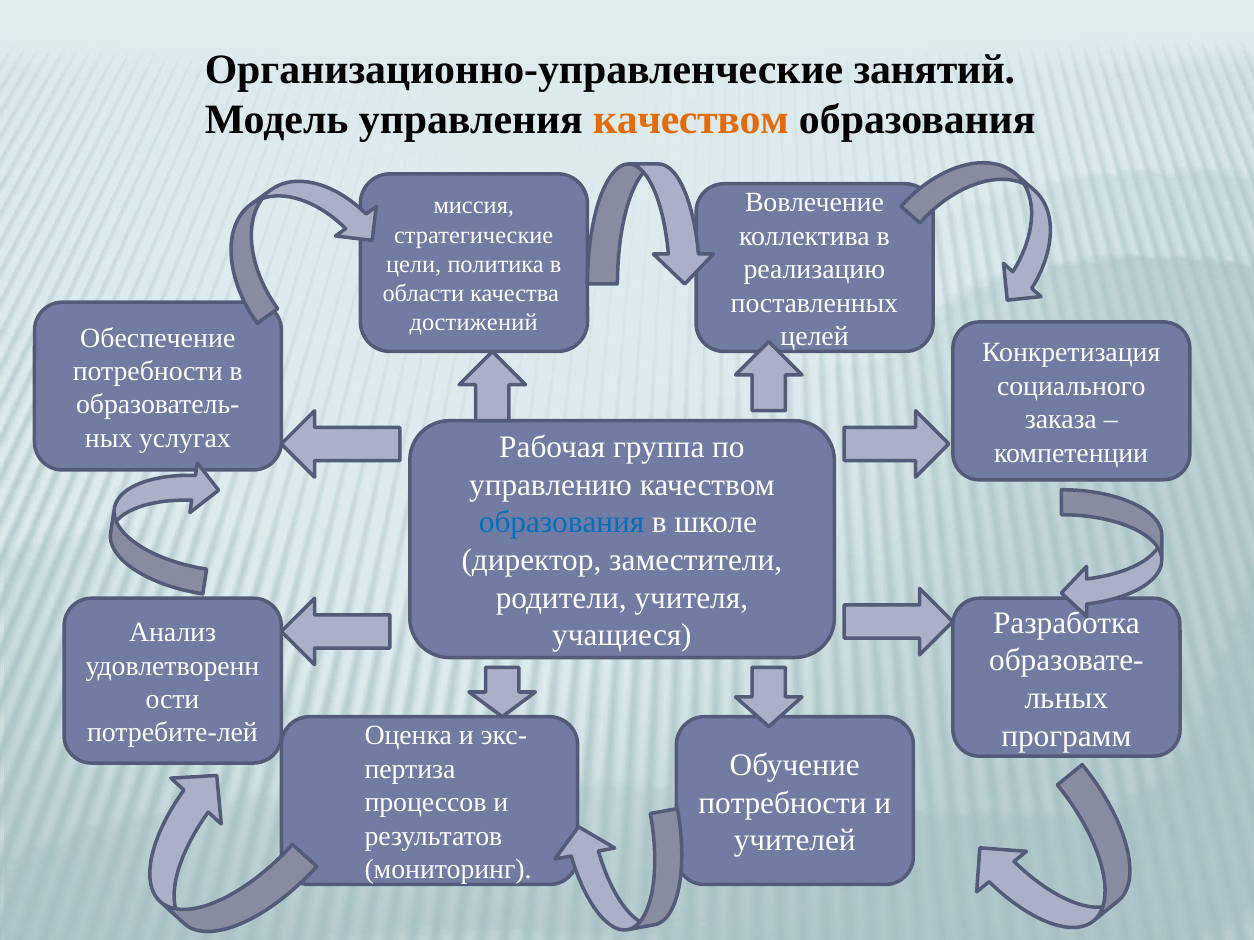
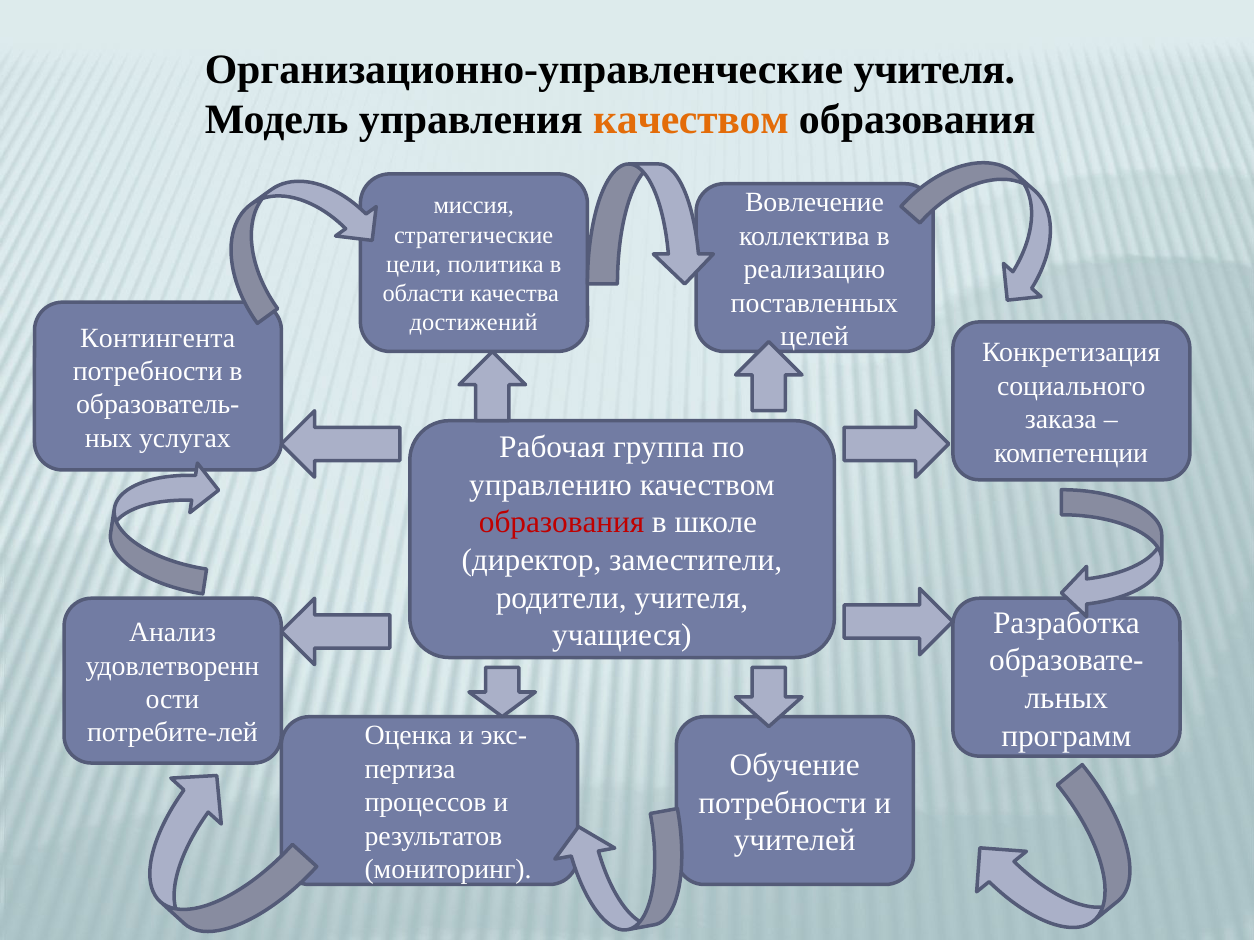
Организационно-управленческие занятий: занятий -> учителя (934, 70)
Обеспечение: Обеспечение -> Контингента (158, 338)
образования colour: blue -> red (562, 523)
